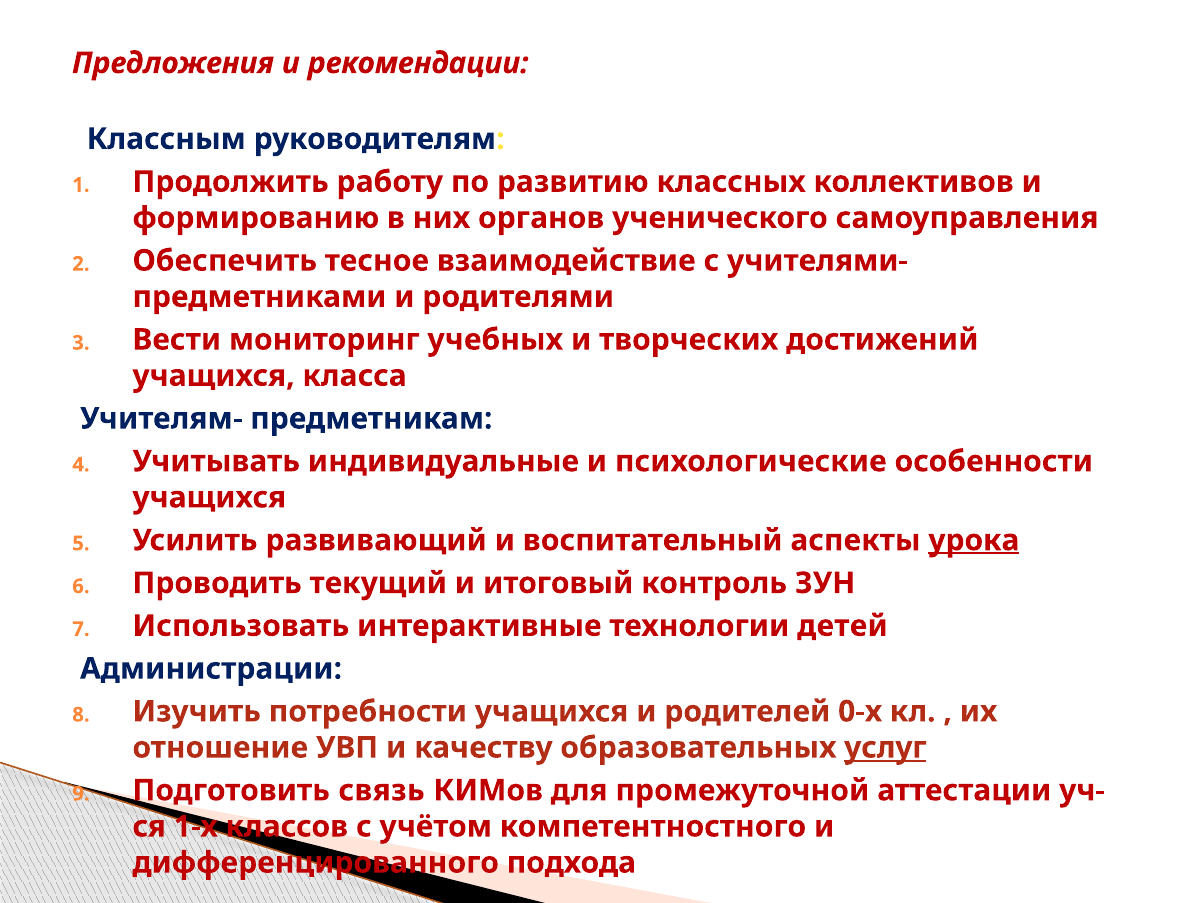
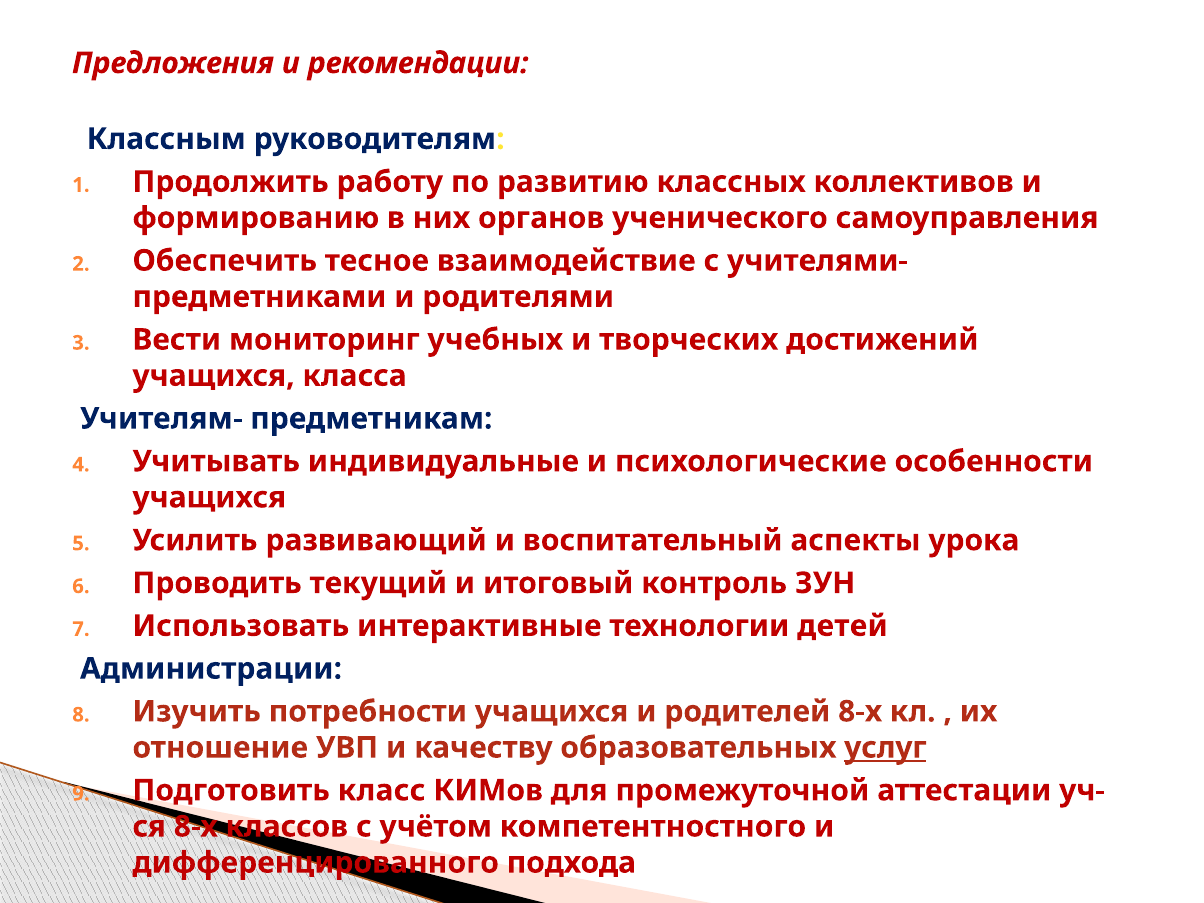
урока underline: present -> none (974, 540)
родителей 0-х: 0-х -> 8-х (860, 712)
связь: связь -> класс (382, 790)
1-х: 1-х -> 8-х (196, 827)
